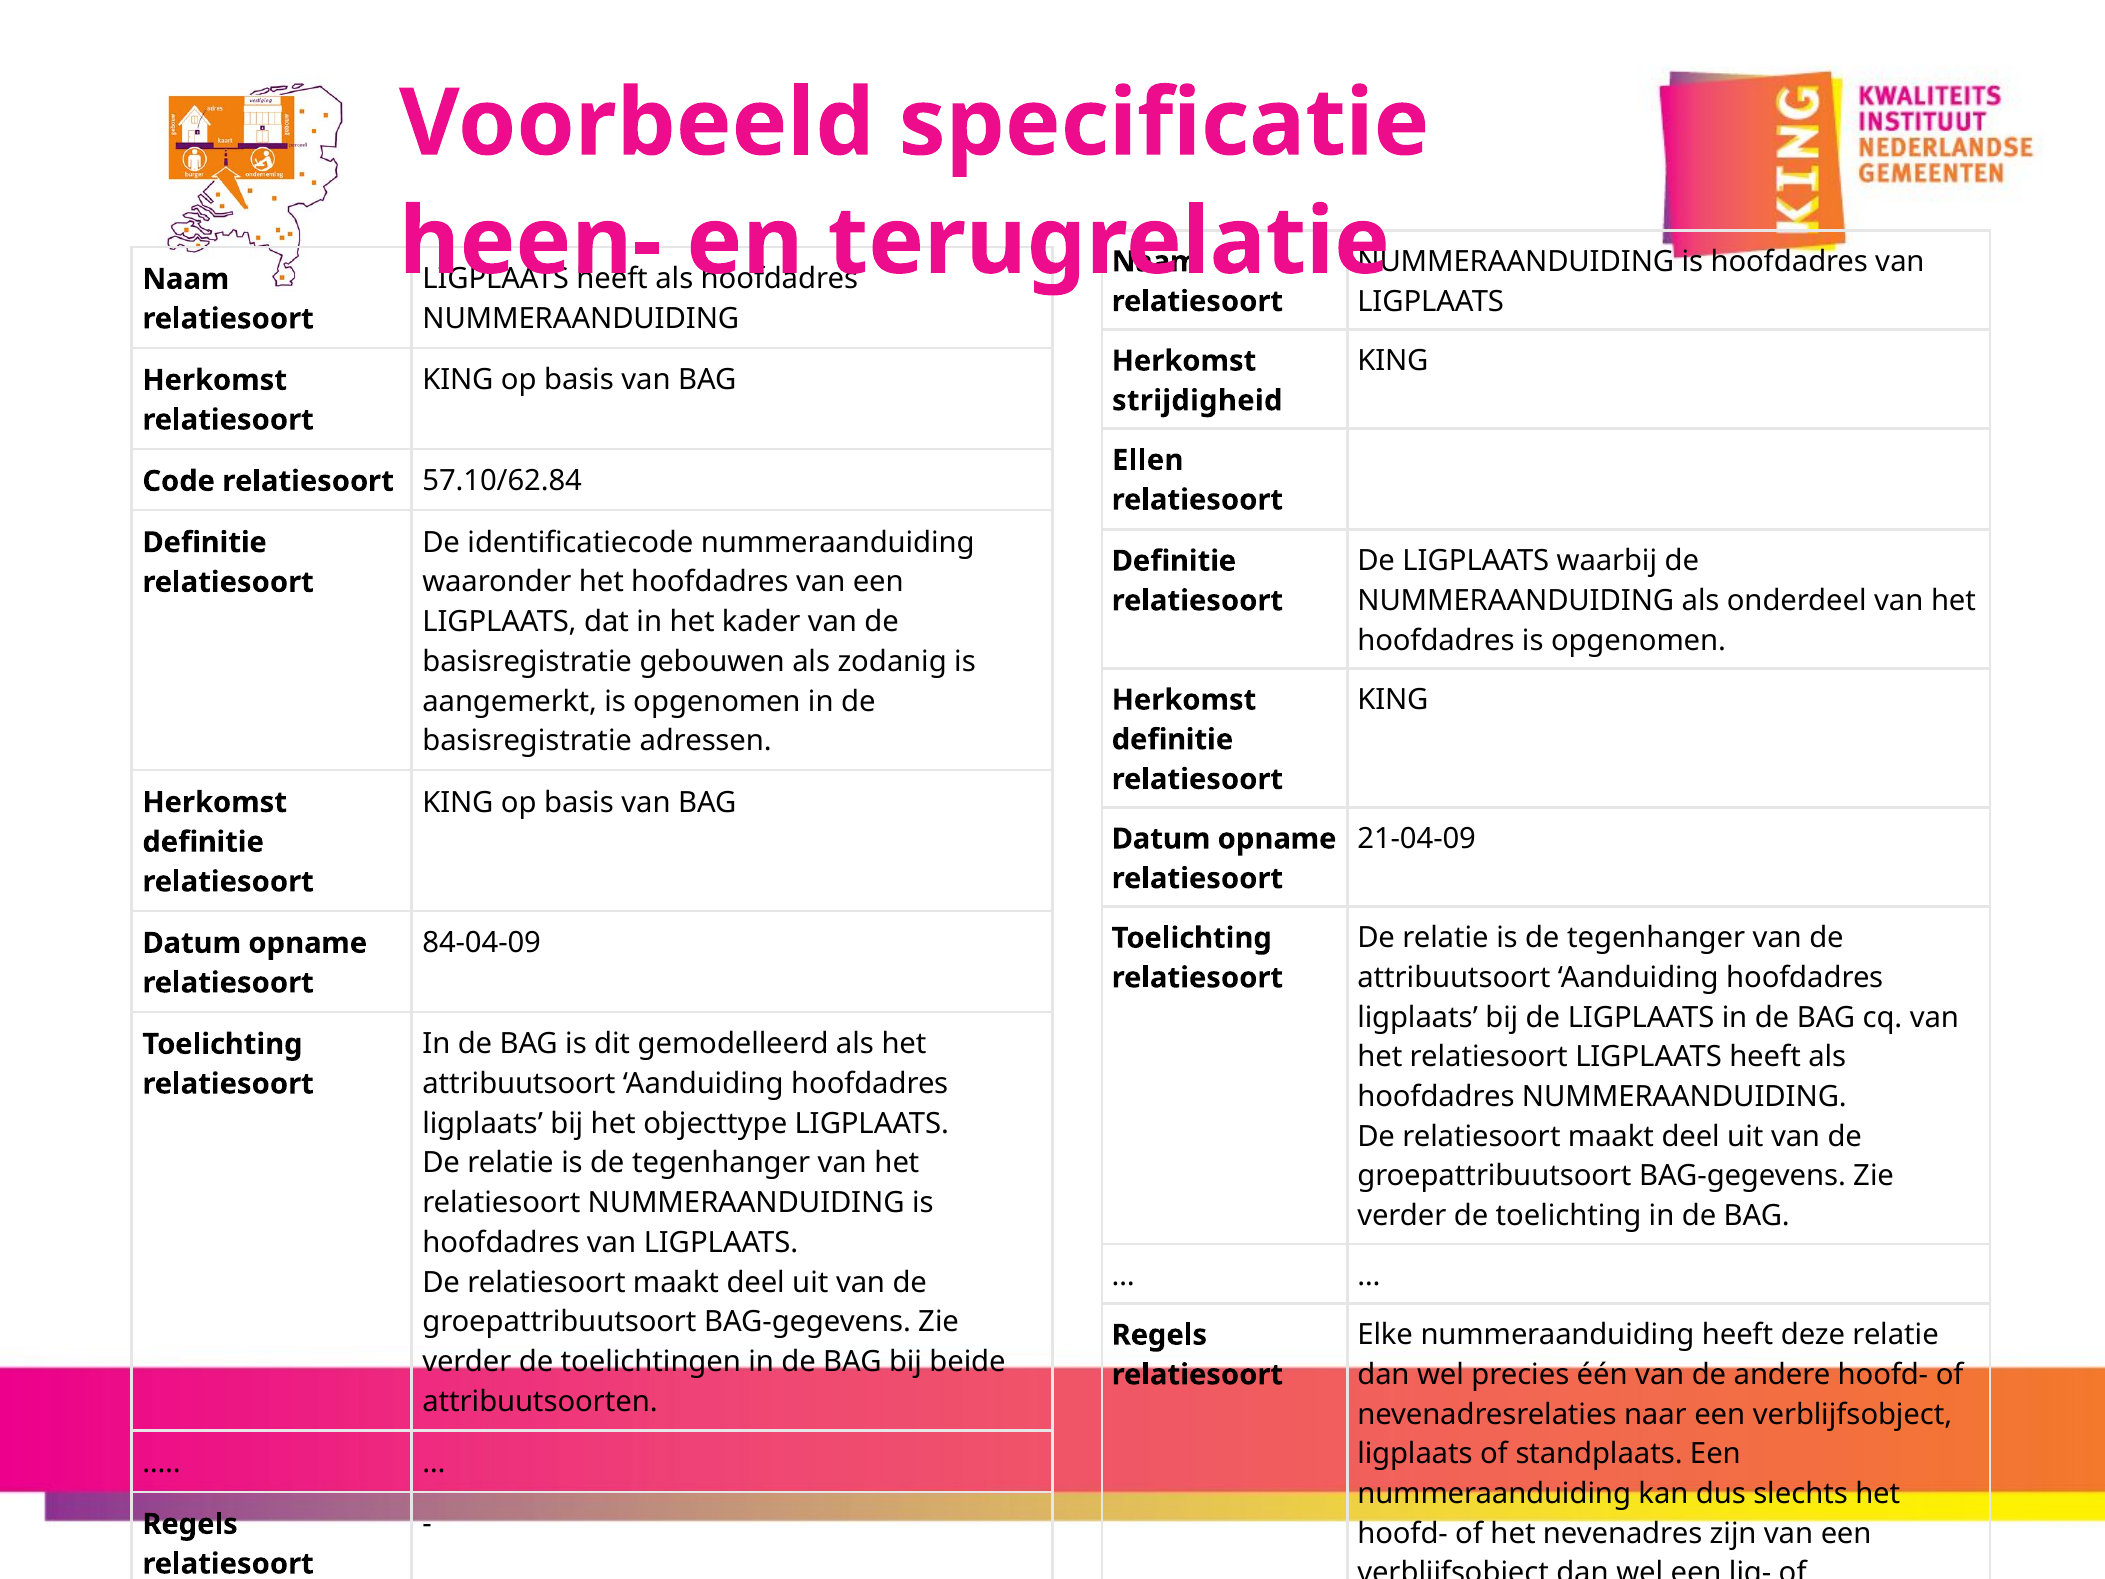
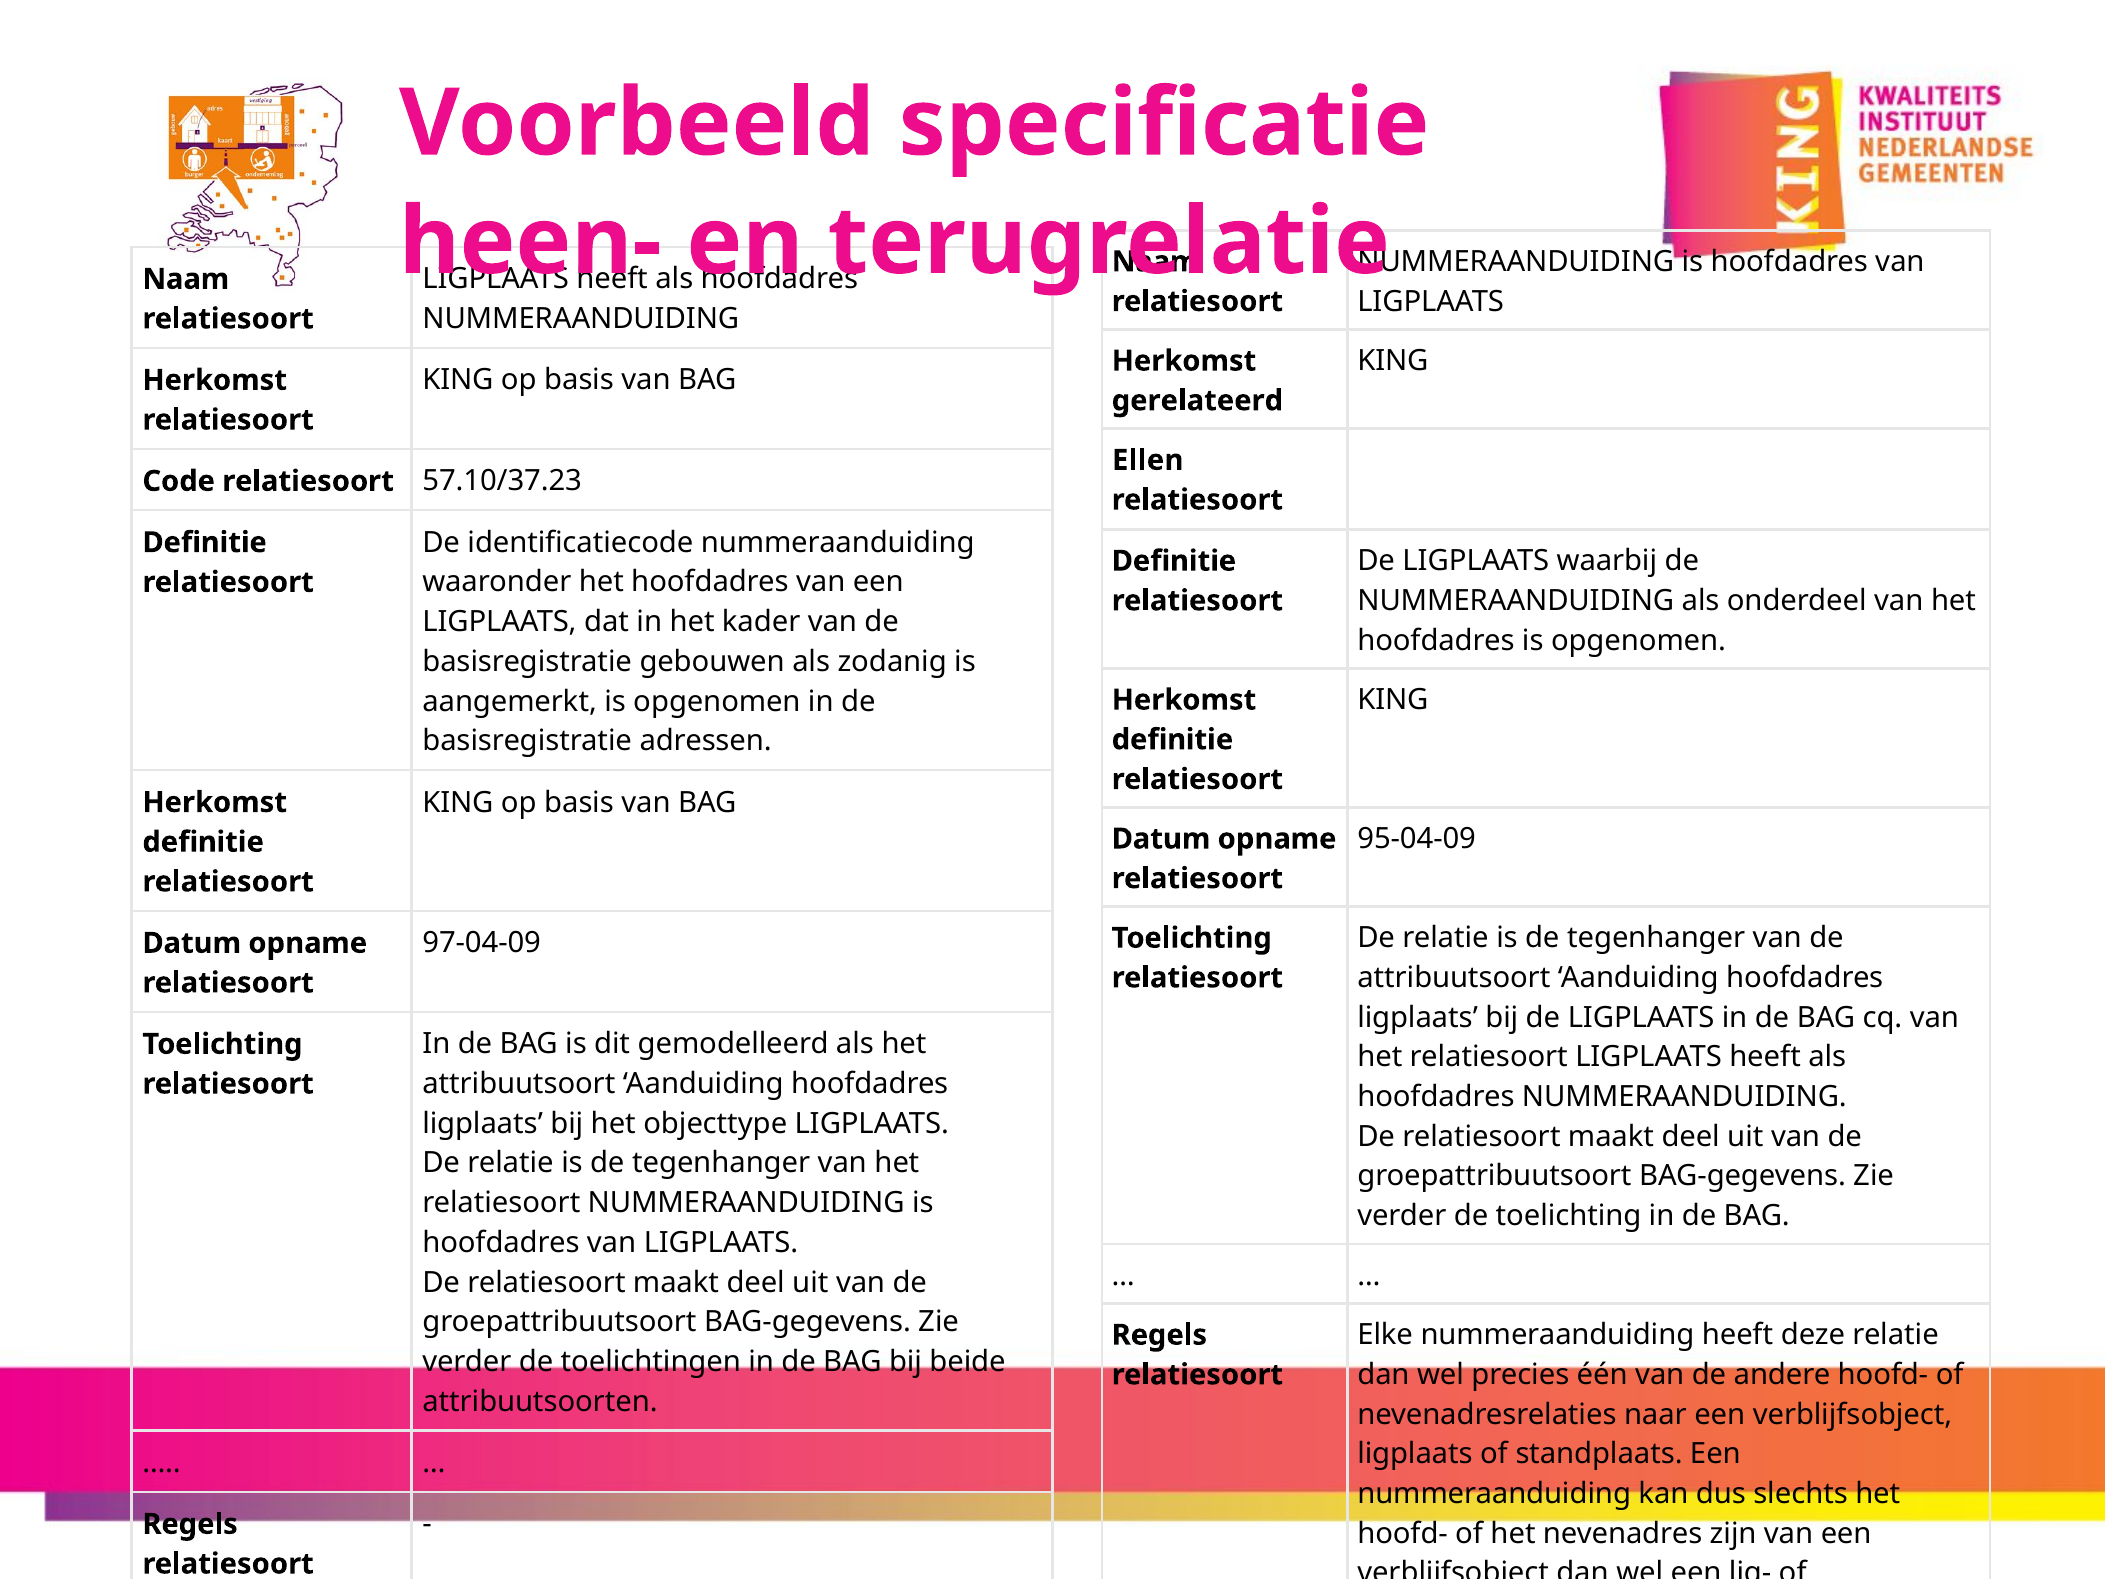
strijdigheid: strijdigheid -> gerelateerd (1197, 401)
57.10/62.84: 57.10/62.84 -> 57.10/37.23 (502, 481)
21-04-09: 21-04-09 -> 95-04-09 (1417, 839)
84-04-09: 84-04-09 -> 97-04-09 (482, 943)
